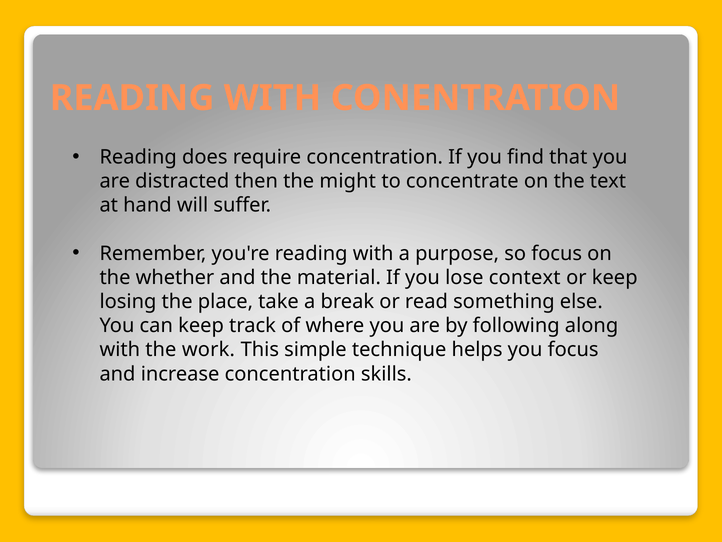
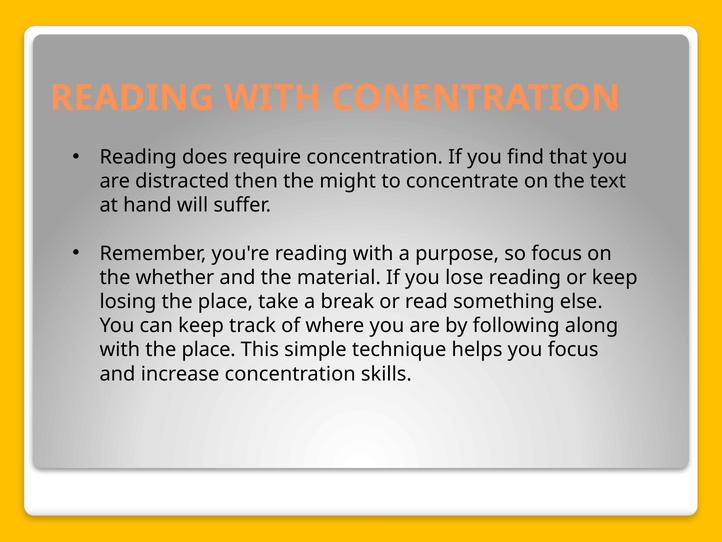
lose context: context -> reading (525, 277)
with the work: work -> place (209, 350)
